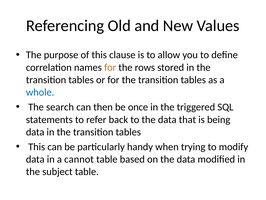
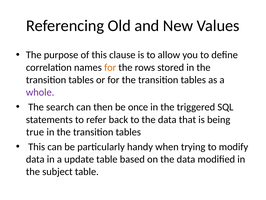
whole colour: blue -> purple (40, 92)
data: data -> true (35, 132)
cannot: cannot -> update (79, 159)
